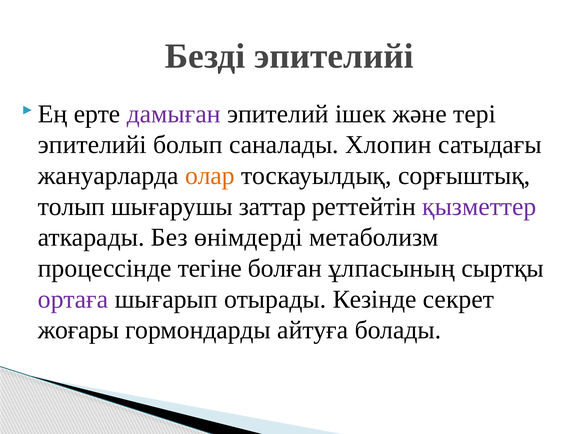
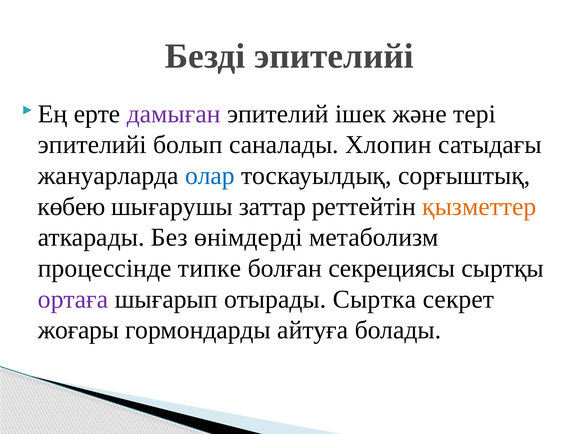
олар colour: orange -> blue (210, 176)
толып: толып -> көбею (71, 207)
қызметтер colour: purple -> orange (479, 207)
тегіне: тегіне -> типке (210, 268)
ұлпасының: ұлпасының -> секрециясы (392, 268)
Кезінде: Кезінде -> Сыртка (375, 299)
